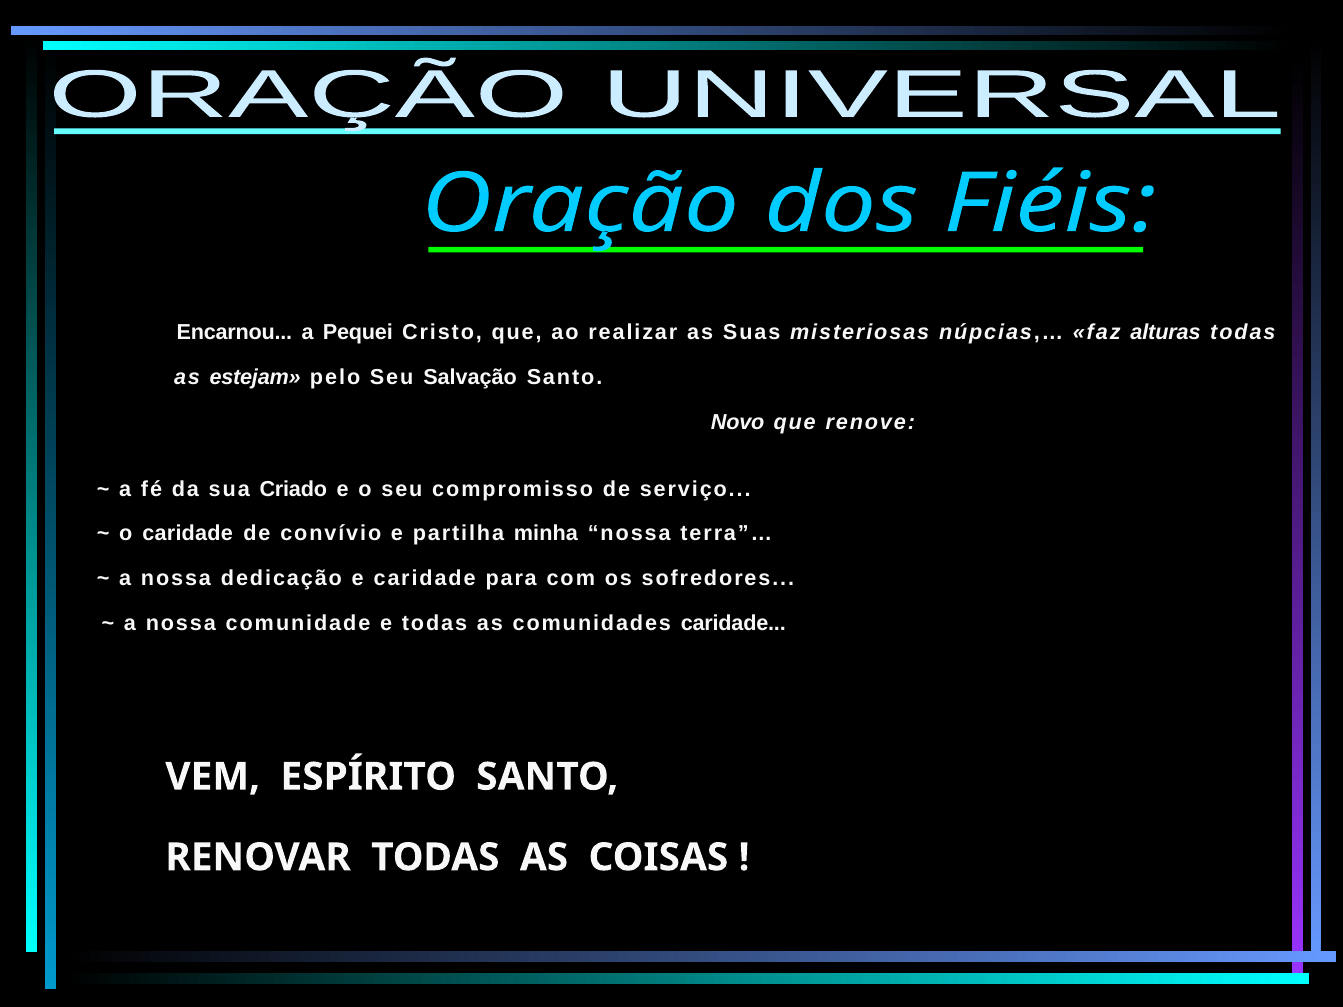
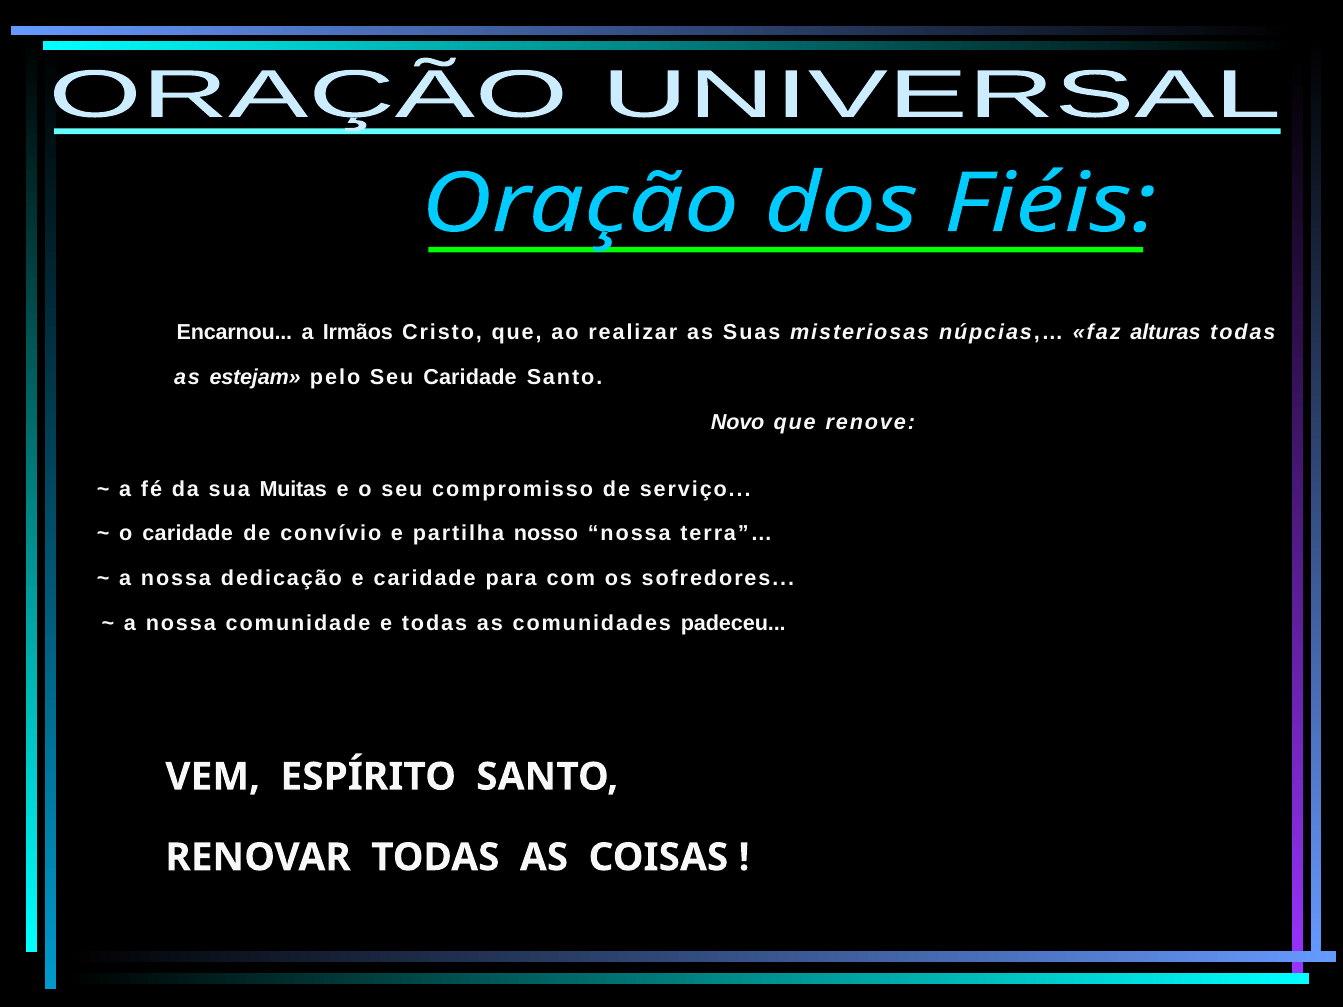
Pequei: Pequei -> Irmãos (358, 332)
Seu Salvação: Salvação -> Caridade (470, 377)
Criado: Criado -> Muitas (293, 489)
minha: minha -> nosso (546, 534)
comunidades caridade: caridade -> padeceu (733, 624)
